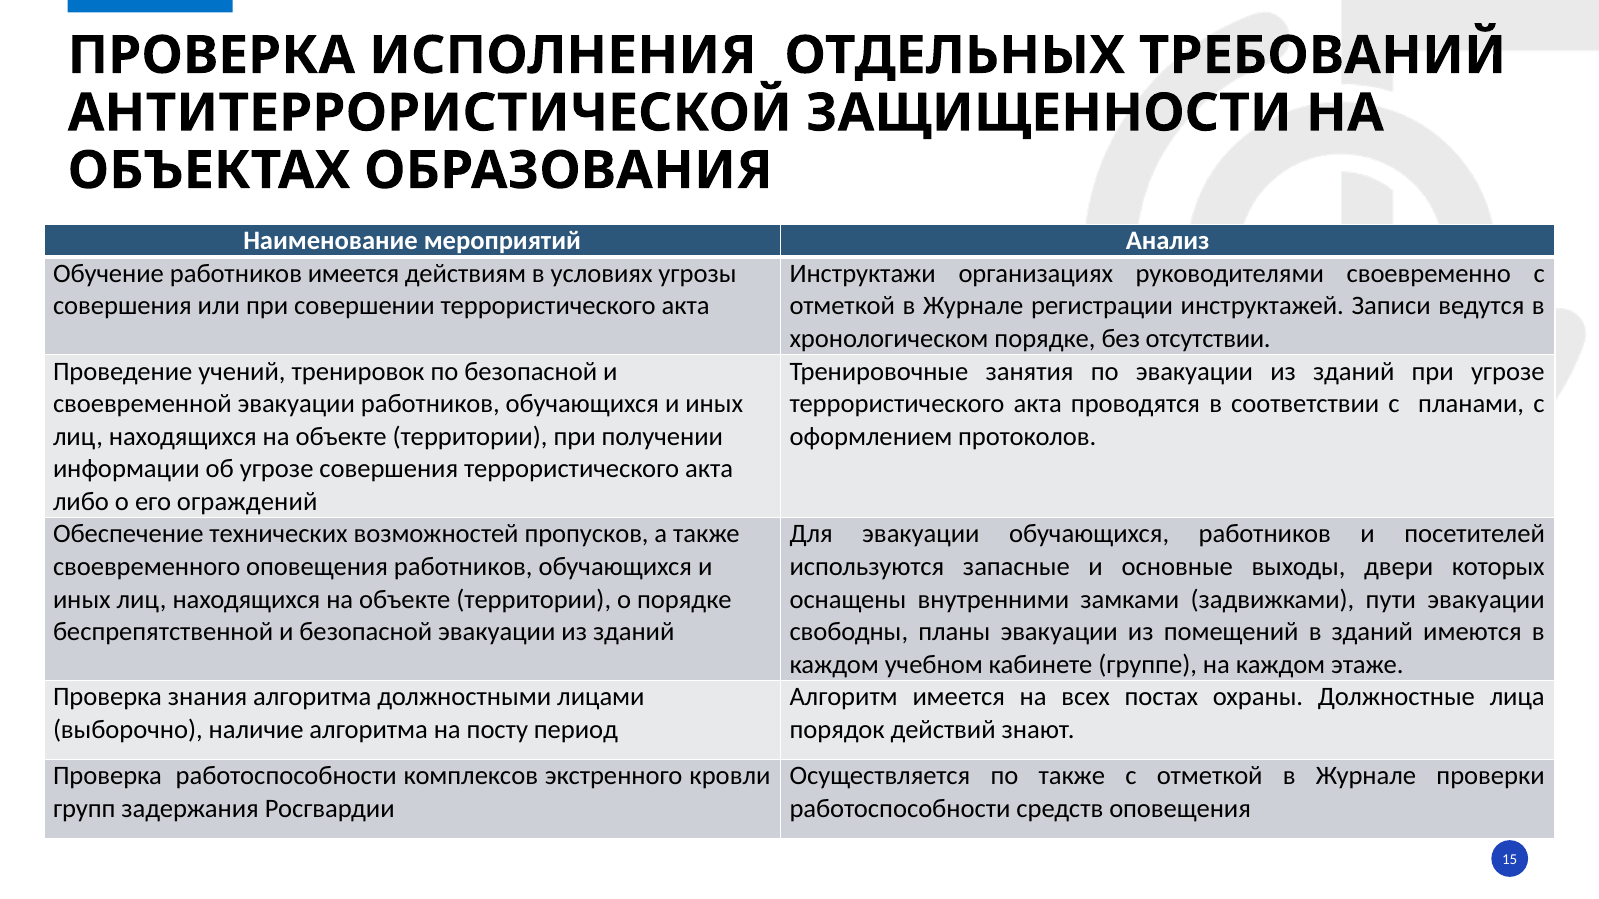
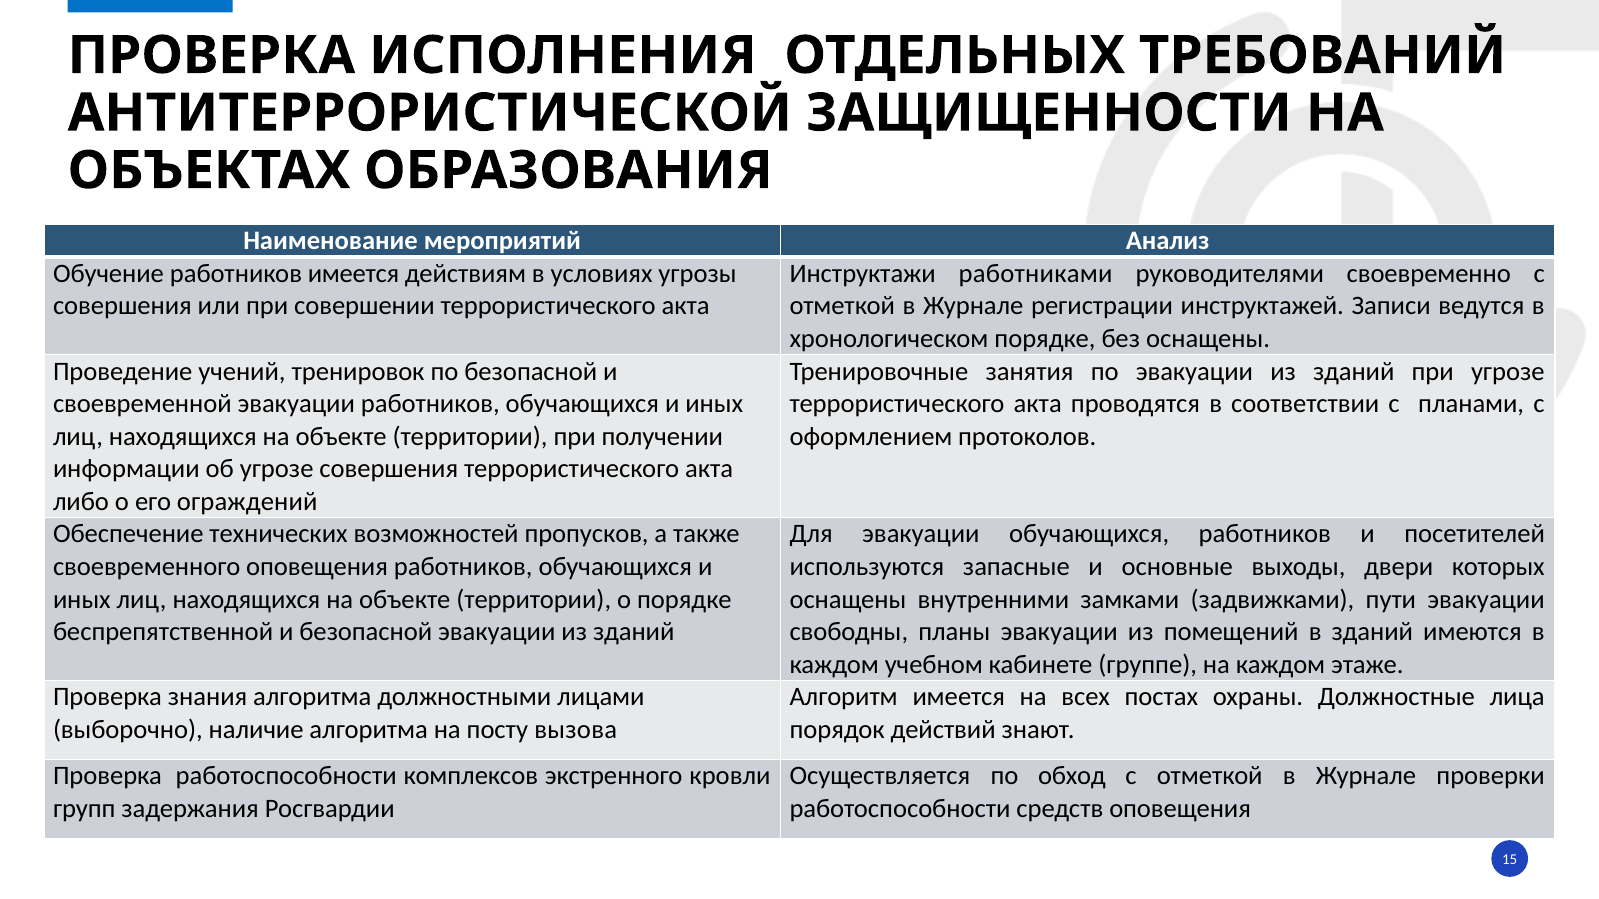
организациях: организациях -> работниками (1036, 274)
без отсутствии: отсутствии -> оснащены (1208, 339)
период: период -> вызова (576, 730)
по также: также -> обход (1072, 777)
